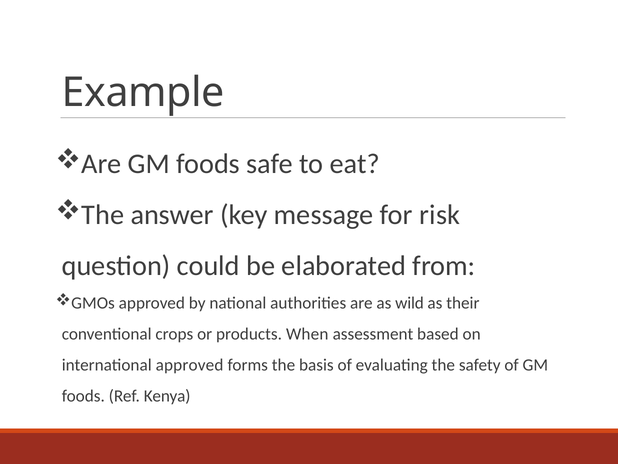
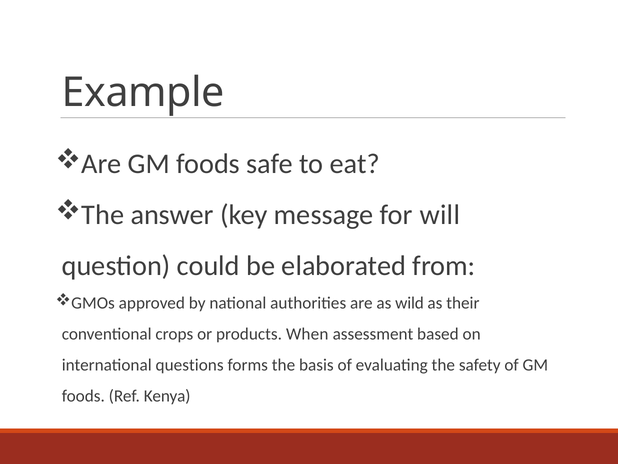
risk: risk -> will (440, 215)
international approved: approved -> questions (190, 364)
